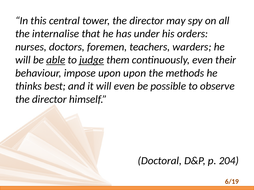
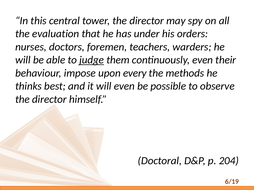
internalise: internalise -> evaluation (56, 34)
able underline: present -> none (56, 60)
upon upon: upon -> every (135, 73)
